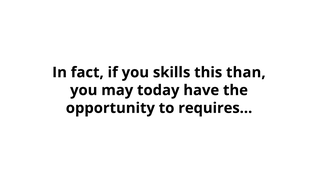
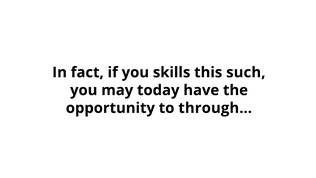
than: than -> such (246, 72)
requires…: requires… -> through… (215, 108)
